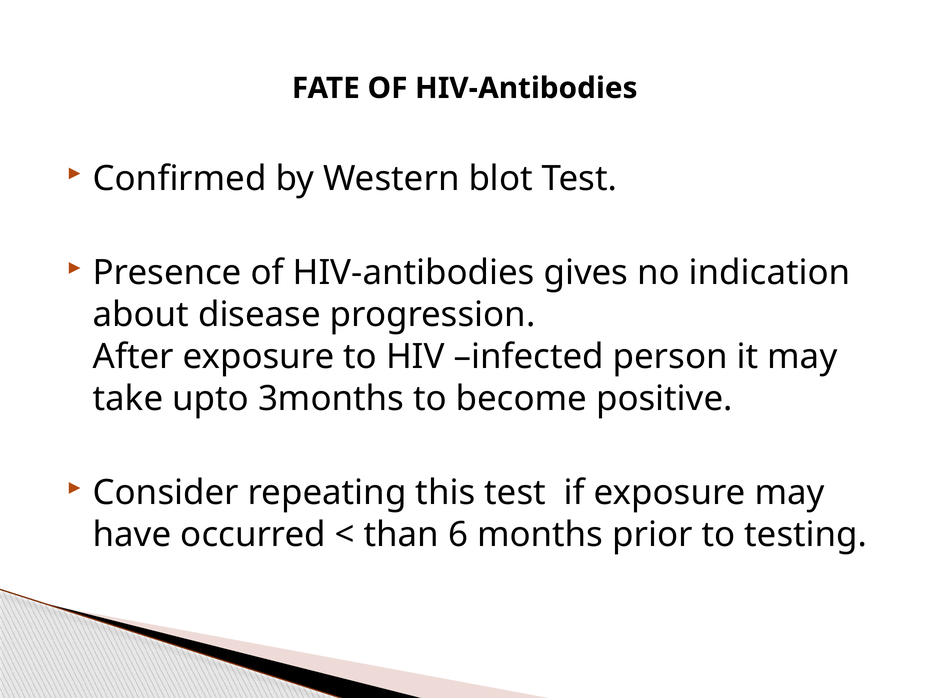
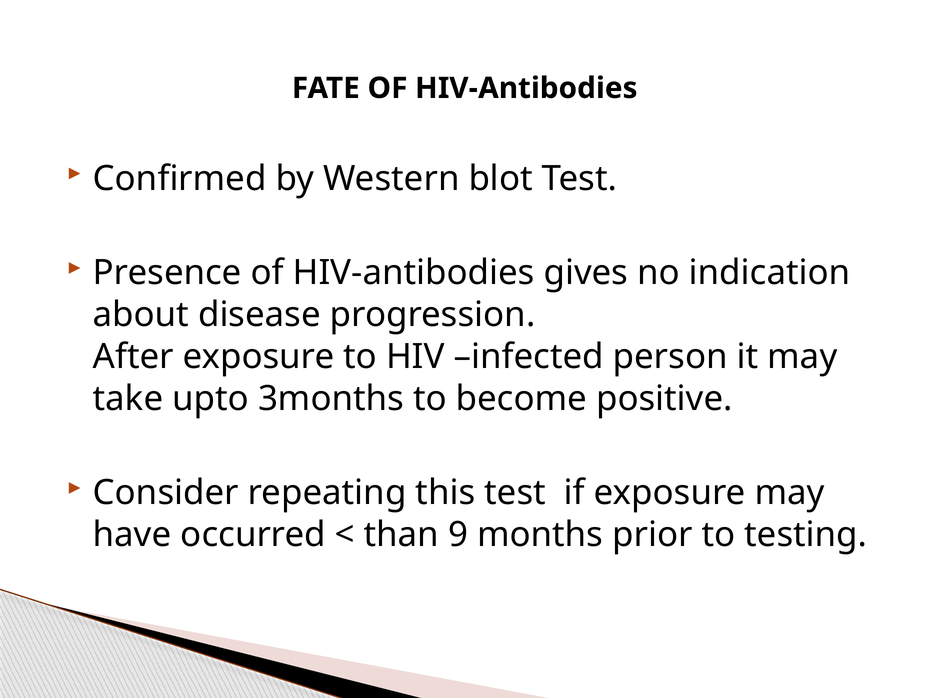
6: 6 -> 9 (458, 534)
